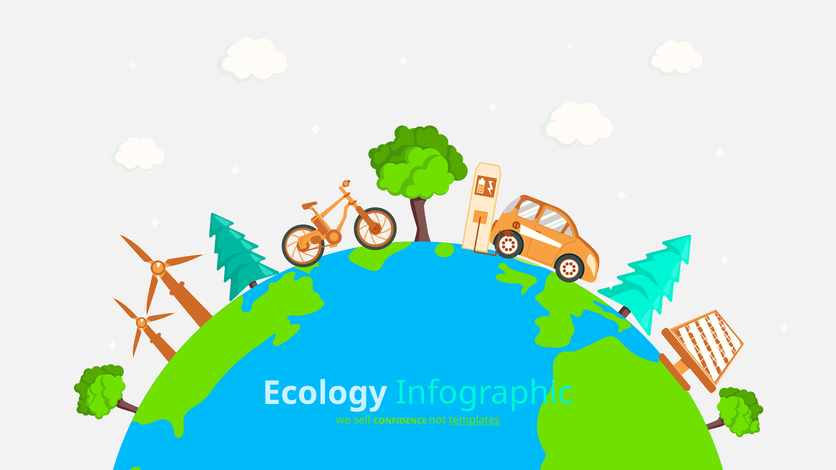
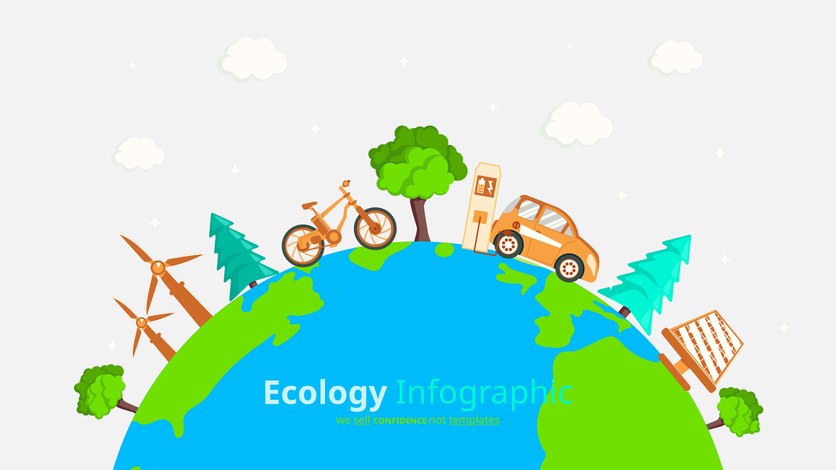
sell underline: none -> present (362, 420)
